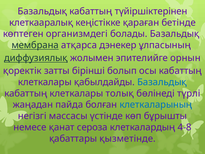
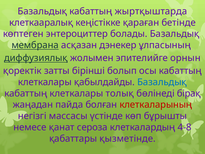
түйіршіктерінен: түйіршіктерінен -> жыртқыштарда (151, 11)
организмдегі: организмдегі -> энтероциттер (77, 34)
атқарса: атқарса -> асқазан (79, 45)
түрлі: түрлі -> бірақ (189, 93)
клеткаларының colour: blue -> red (156, 105)
